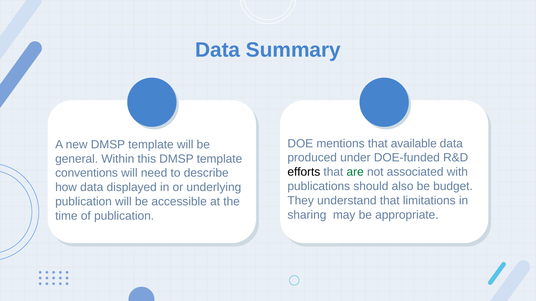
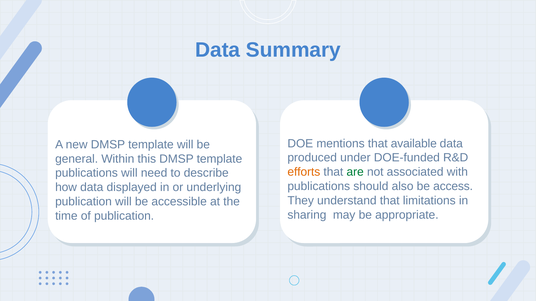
efforts colour: black -> orange (304, 172)
conventions: conventions -> publications (87, 173)
budget: budget -> access (453, 187)
